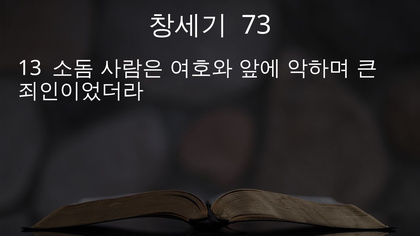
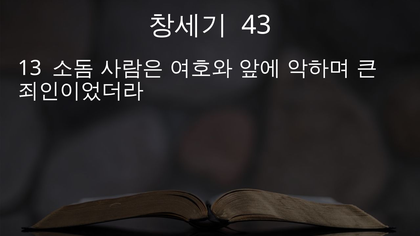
73: 73 -> 43 (256, 25)
